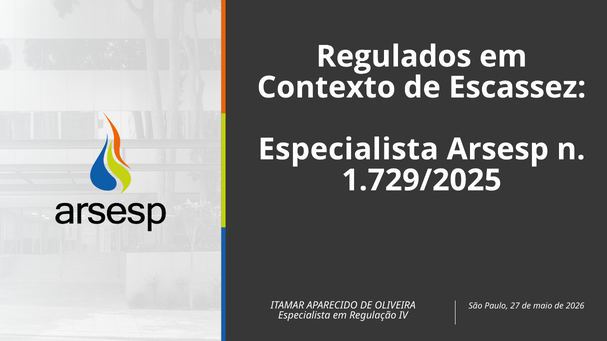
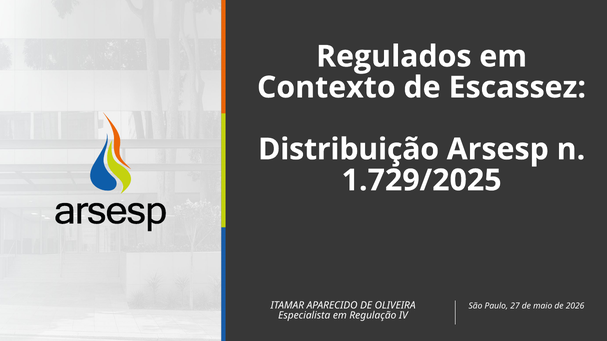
Especialista: Especialista -> Distribuição (349, 150)
